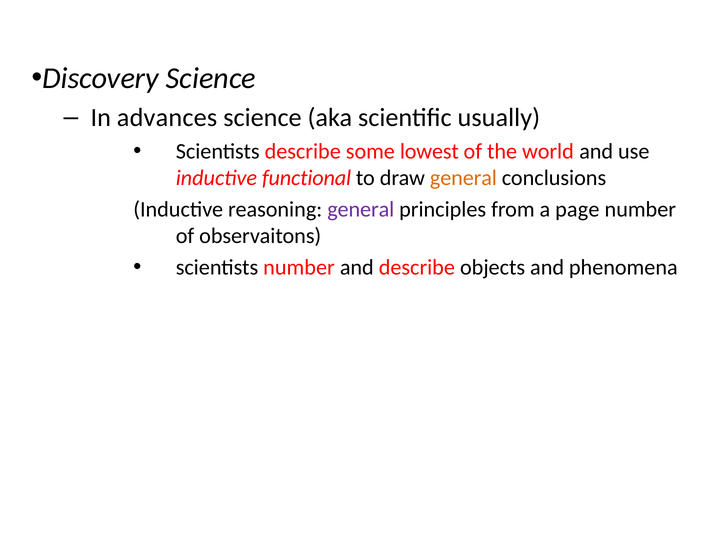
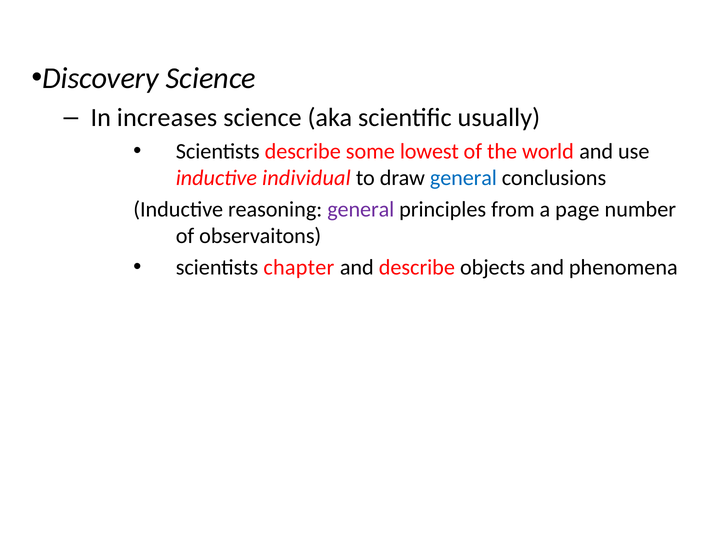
advances: advances -> increases (167, 118)
functional: functional -> individual (306, 178)
general colour: orange -> blue (463, 178)
scientists number: number -> chapter (299, 268)
